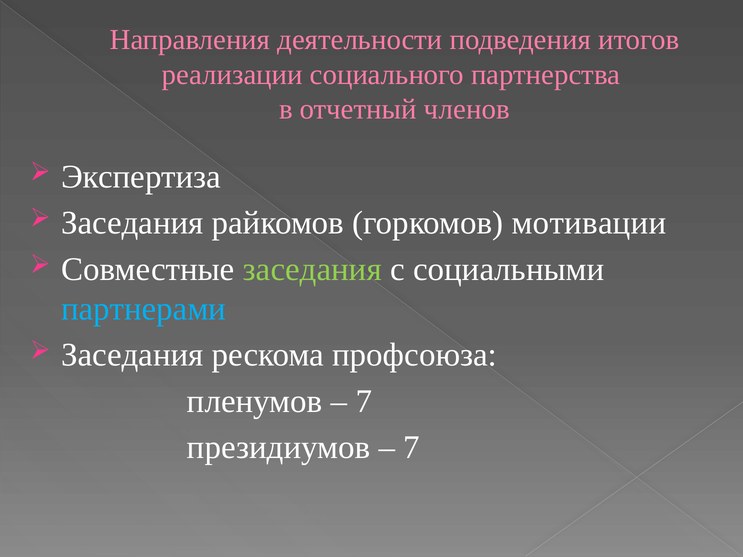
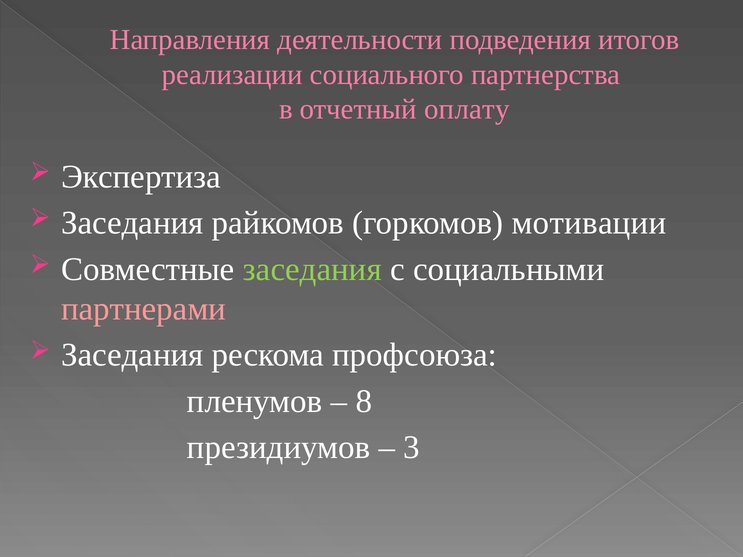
членов: членов -> оплату (467, 109)
партнерами colour: light blue -> pink (144, 309)
7: 7 -> 8 (364, 401)
7: 7 -> 3 (412, 448)
